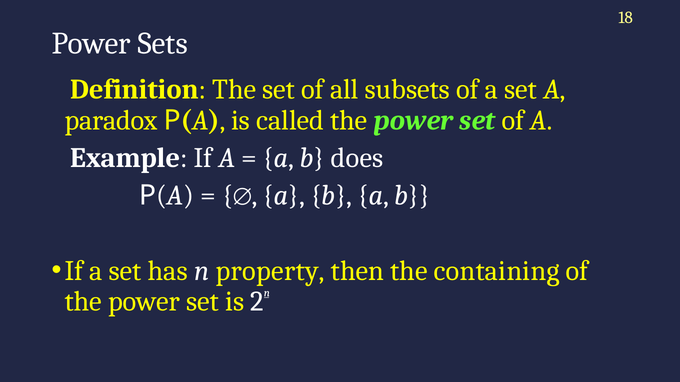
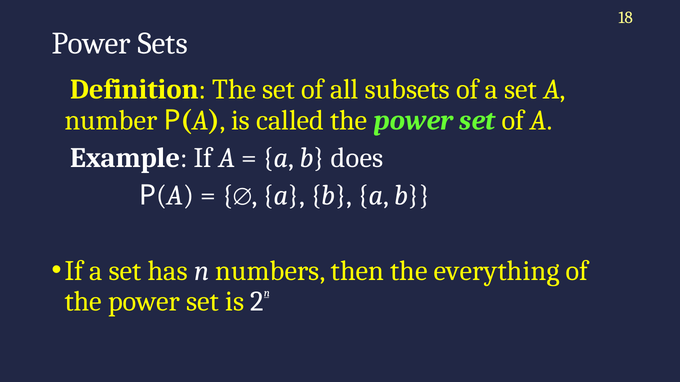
paradox: paradox -> number (111, 120)
property: property -> numbers (270, 271)
containing: containing -> everything (497, 271)
